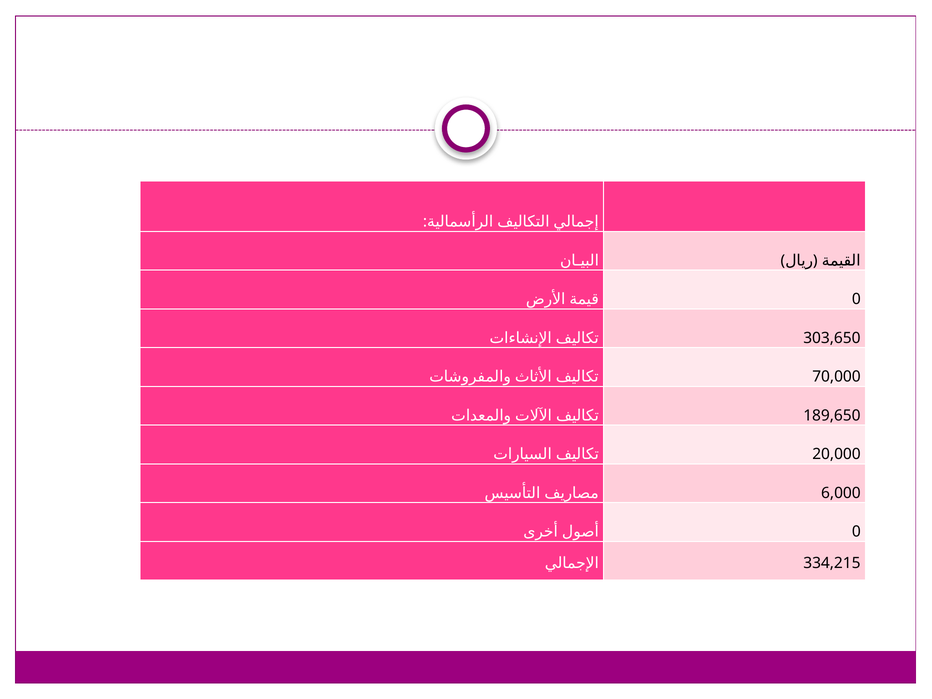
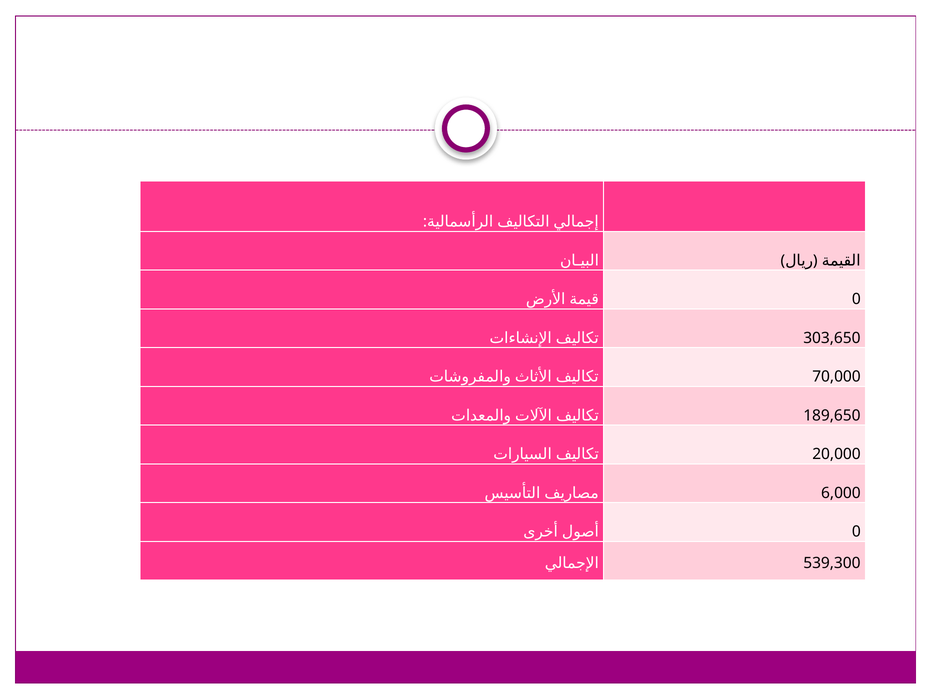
334,215: 334,215 -> 539,300 (832, 563)
